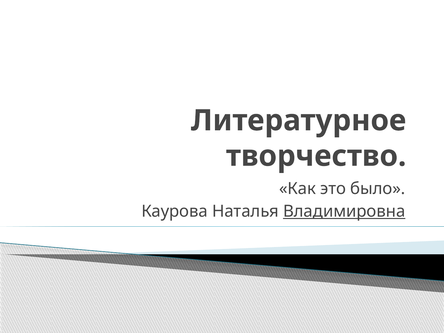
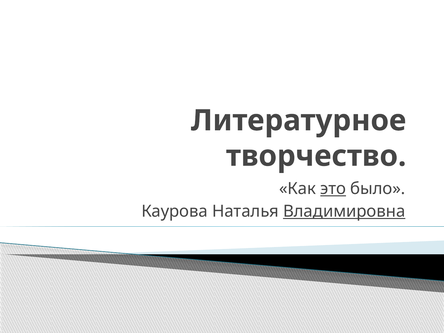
это underline: none -> present (333, 189)
